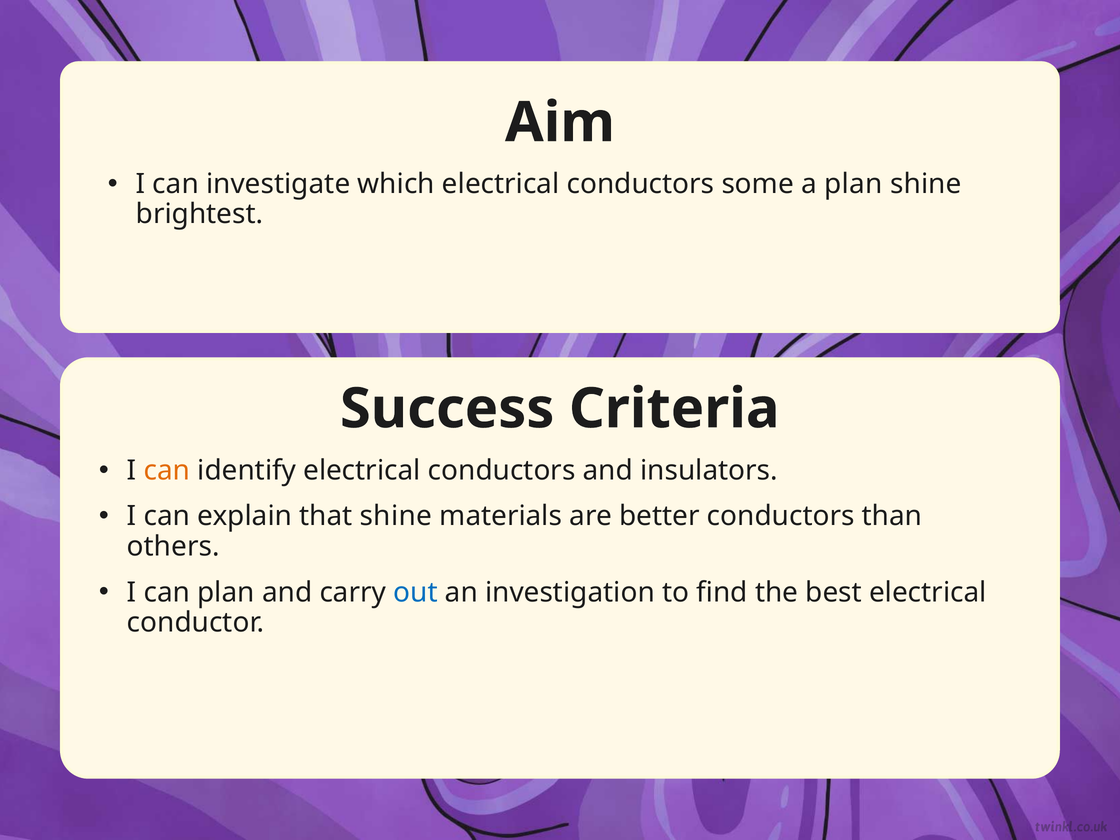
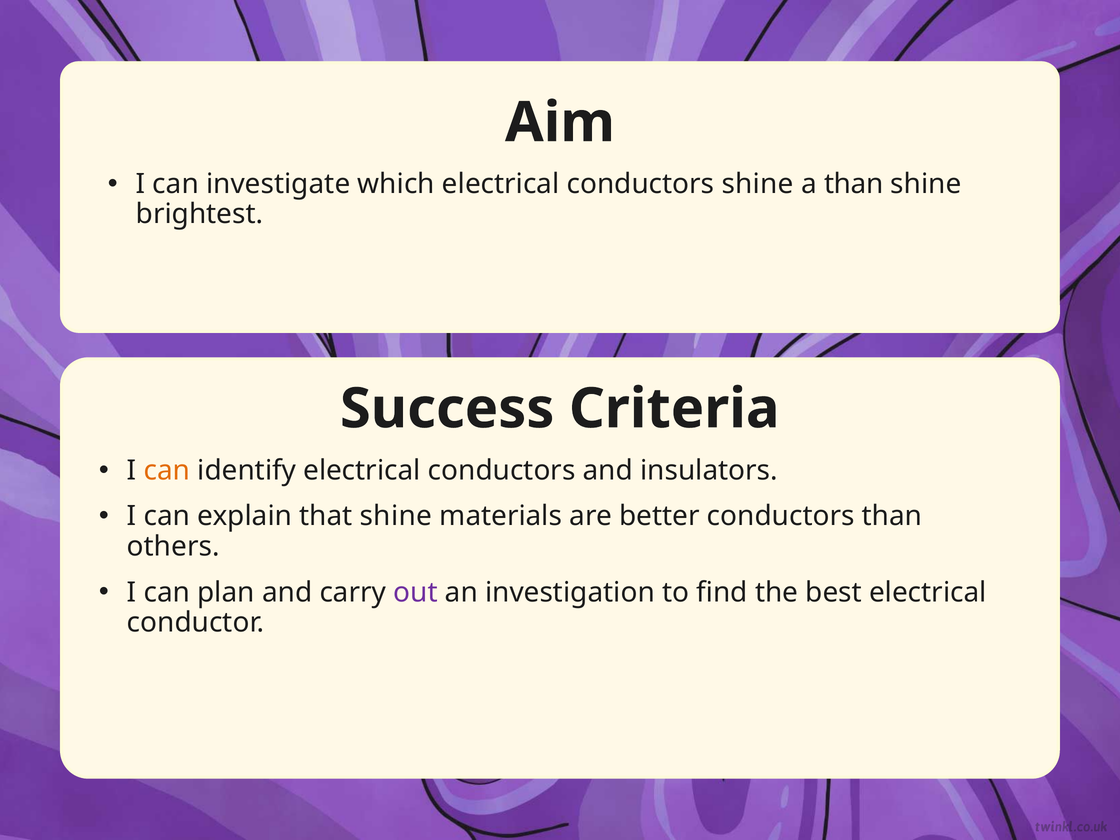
conductors some: some -> shine (758, 184)
a plan: plan -> than (854, 184)
out colour: blue -> purple (415, 592)
